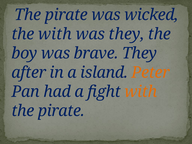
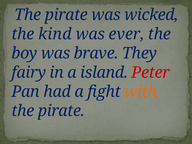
the with: with -> kind (55, 34)
was they: they -> ever (126, 34)
after: after -> fairy (29, 72)
Peter colour: orange -> red (151, 72)
